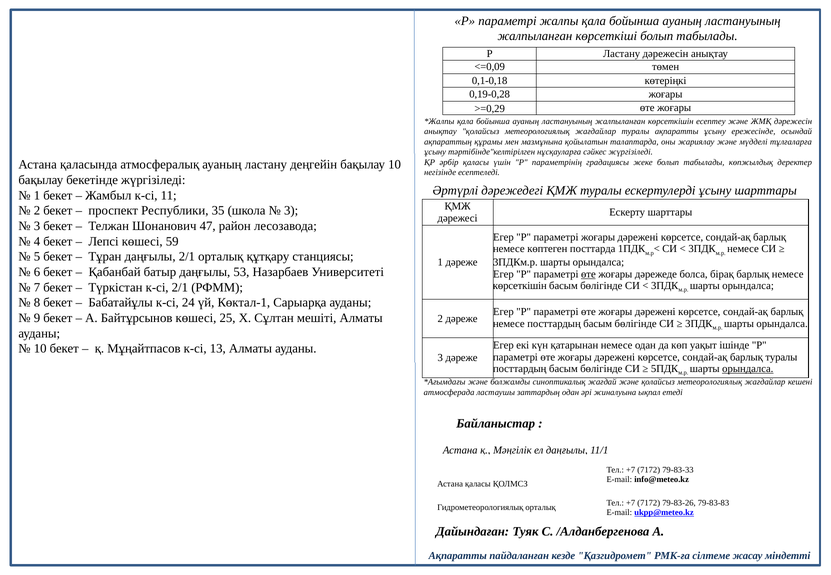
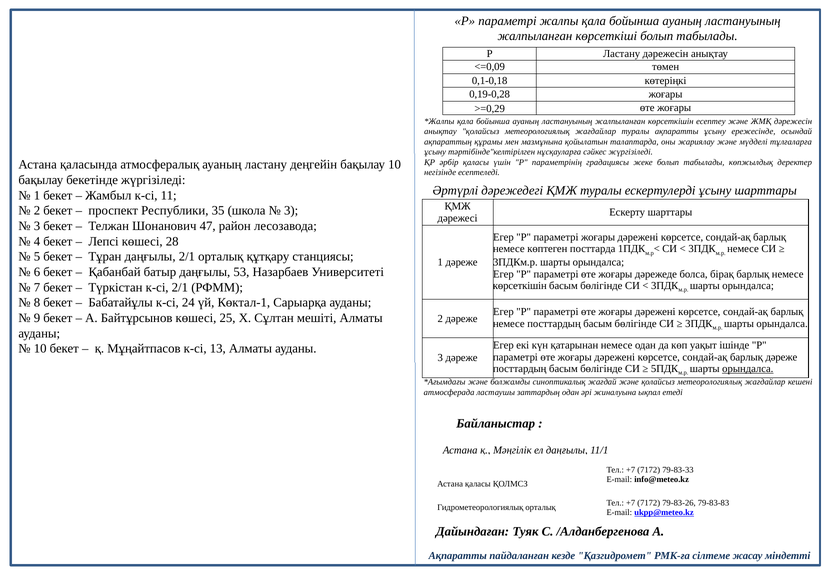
59: 59 -> 28 (172, 241)
өте underline: present -> none (588, 274)
барлық туралы: туралы -> дәреже (781, 357)
